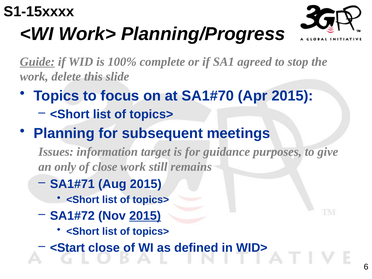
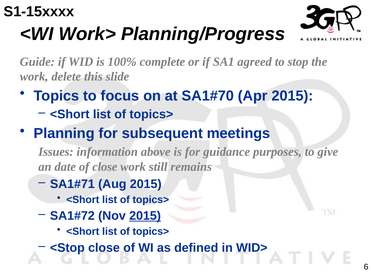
Guide underline: present -> none (37, 62)
target: target -> above (156, 152)
only: only -> date (65, 167)
<Start: <Start -> <Stop (67, 248)
